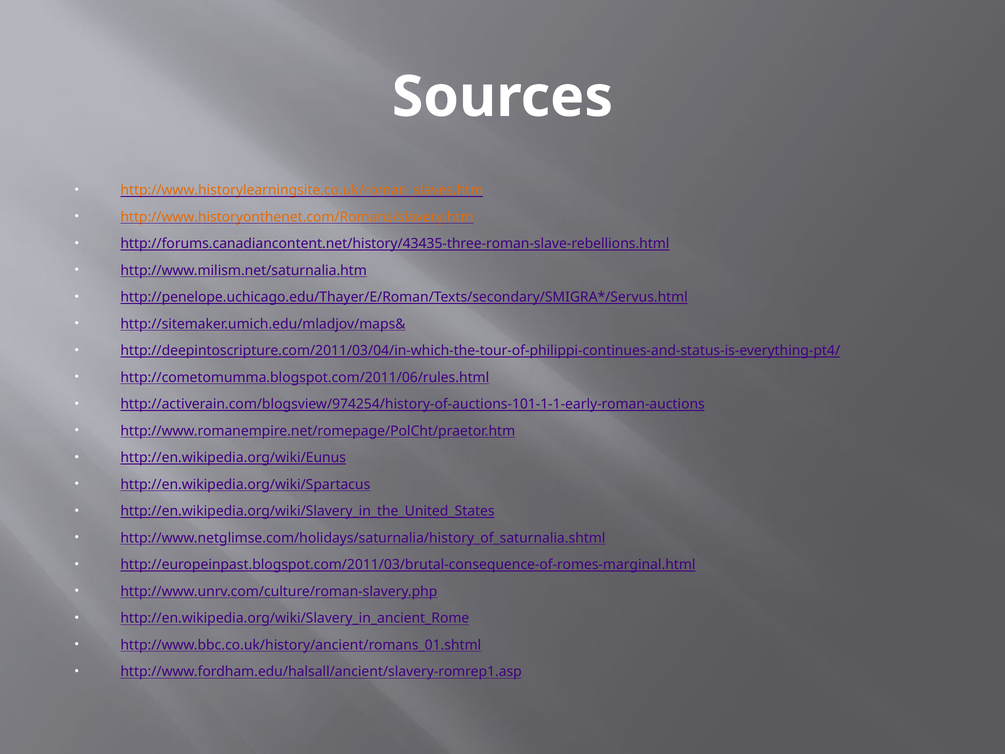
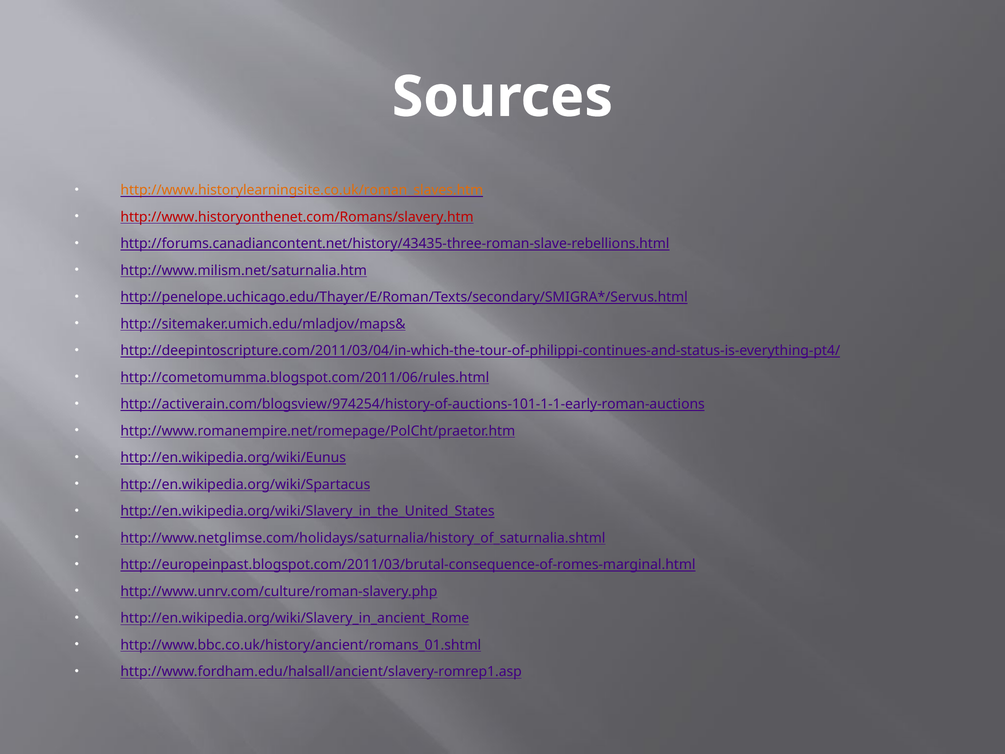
http://www.historyonthenet.com/Romans/slavery.htm colour: orange -> red (297, 217)
